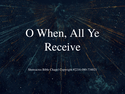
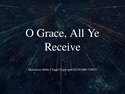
When: When -> Grace (52, 33)
